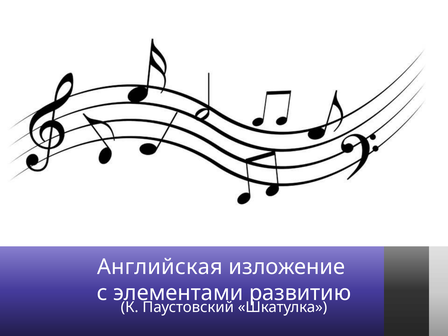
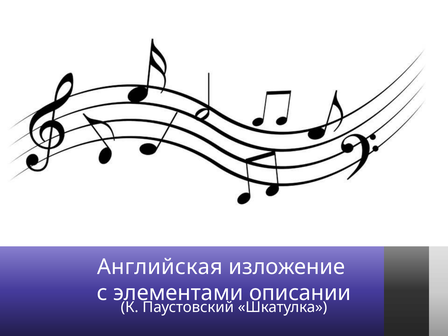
развитию: развитию -> описании (300, 293)
